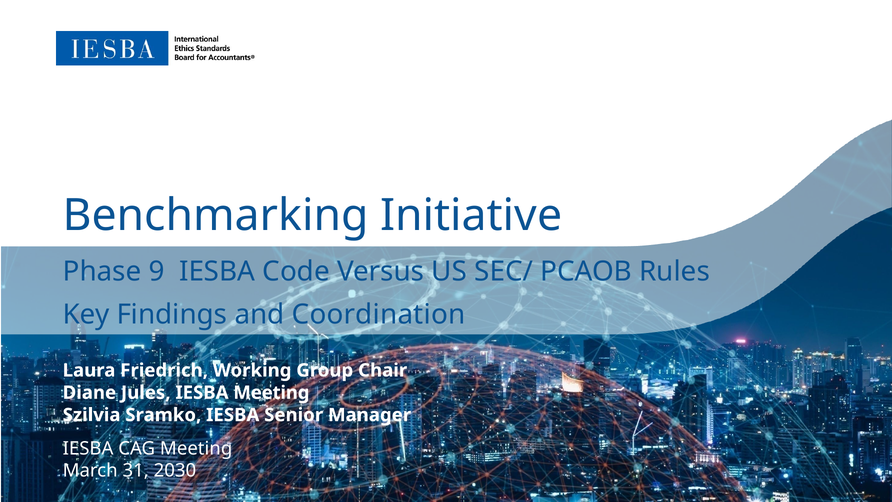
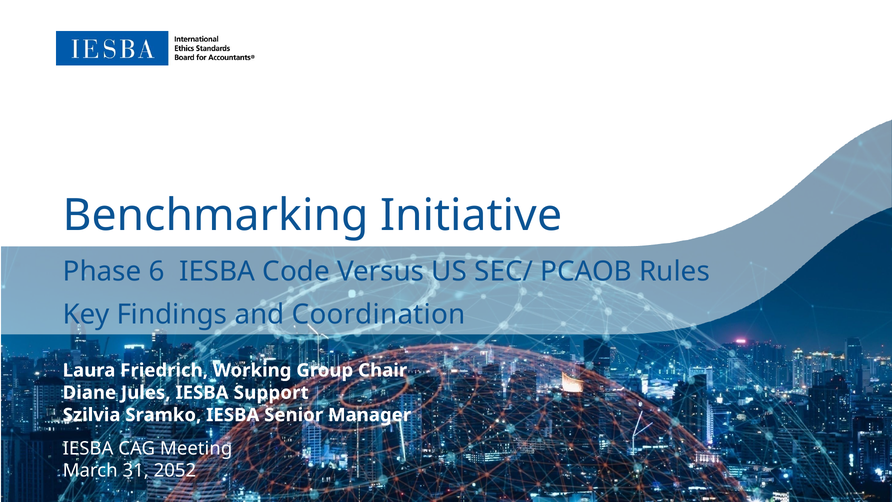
9: 9 -> 6 (157, 272)
IESBA Meeting: Meeting -> Support (271, 393)
2030: 2030 -> 2052 (175, 471)
